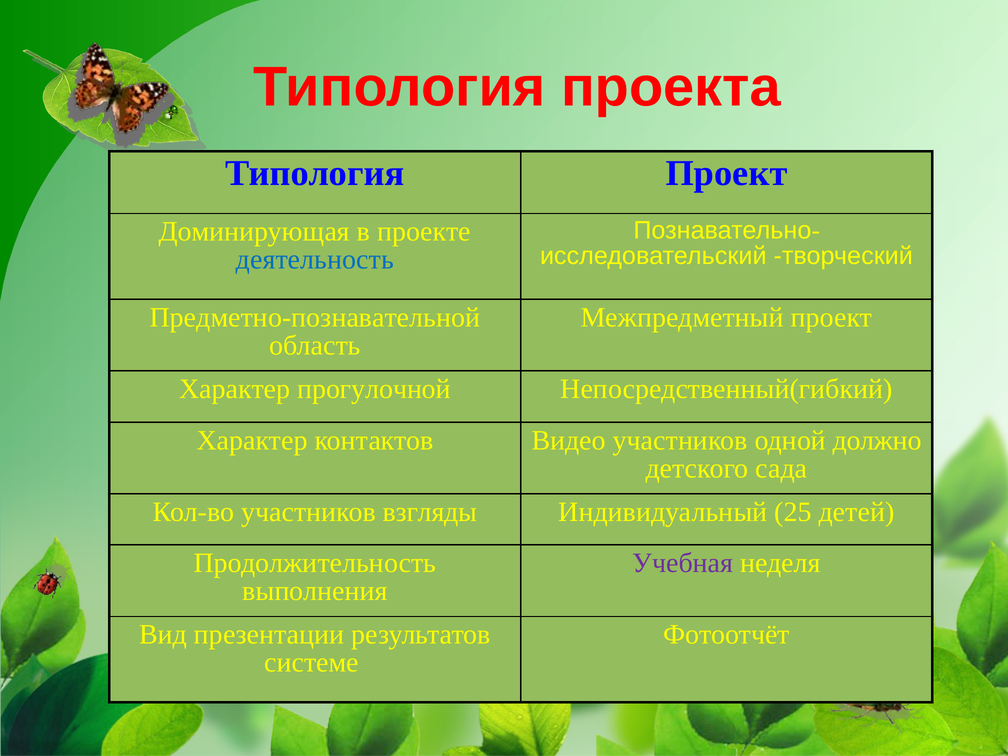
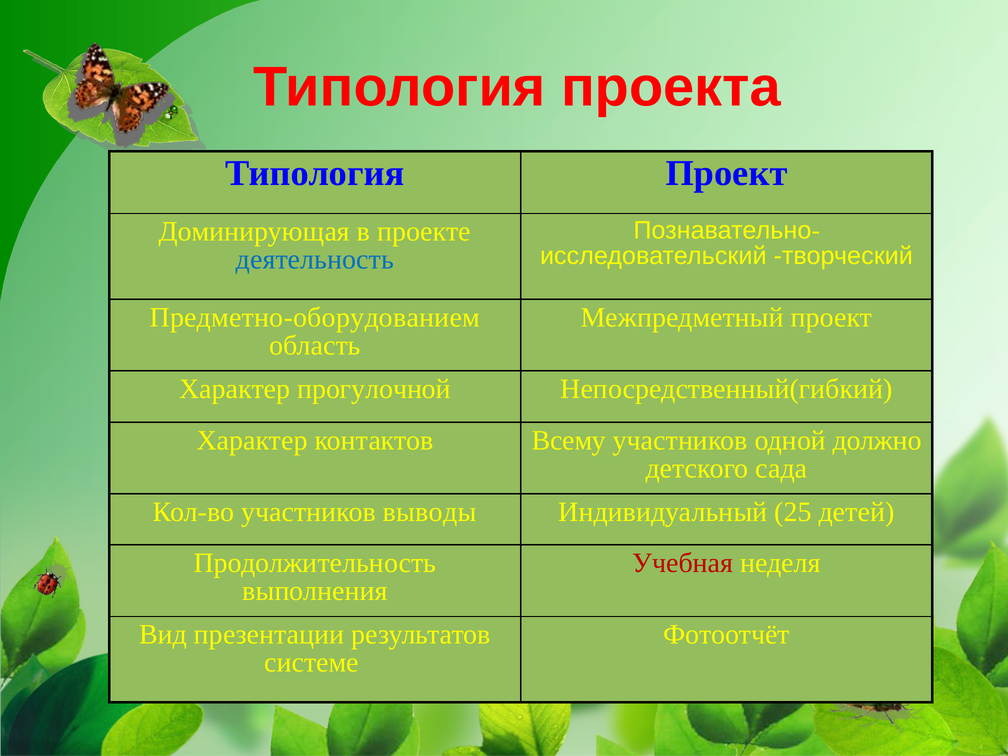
Предметно-познавательной: Предметно-познавательной -> Предметно-оборудованием (315, 317)
Видео: Видео -> Всему (569, 440)
взгляды: взгляды -> выводы (430, 512)
Учебная colour: purple -> red (683, 563)
